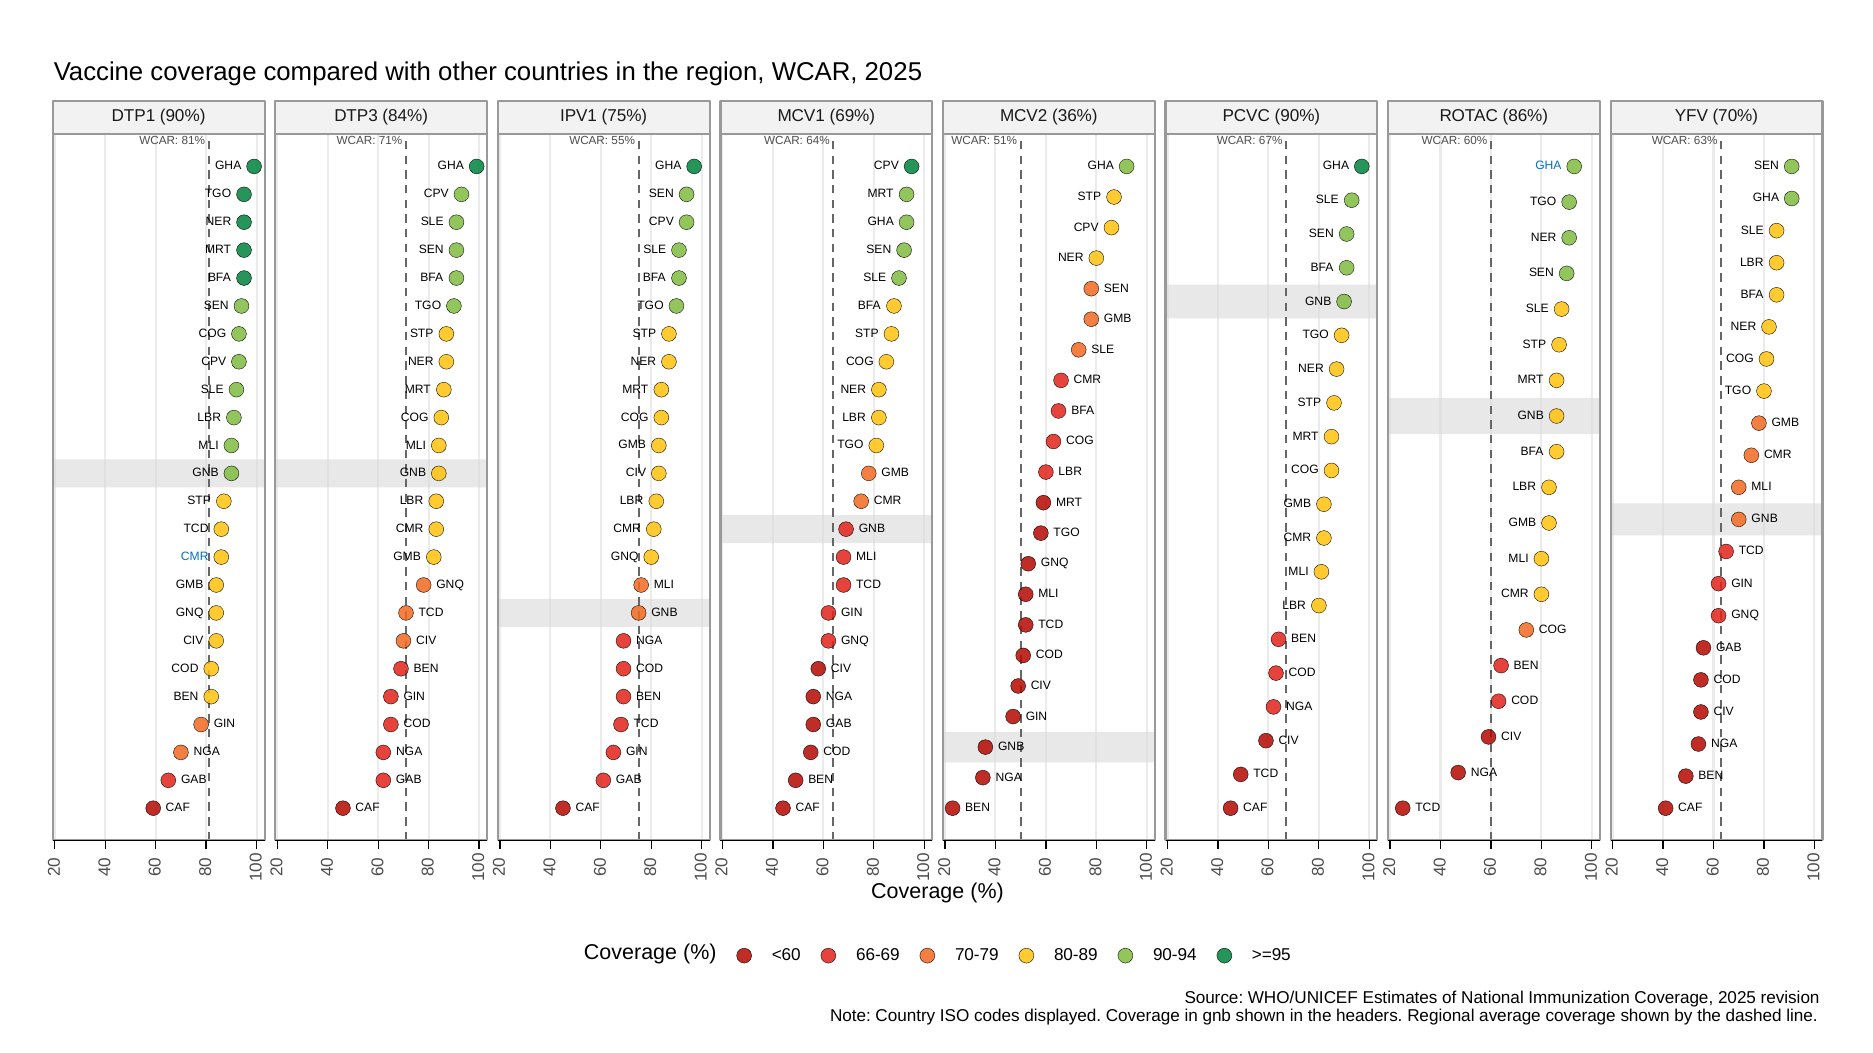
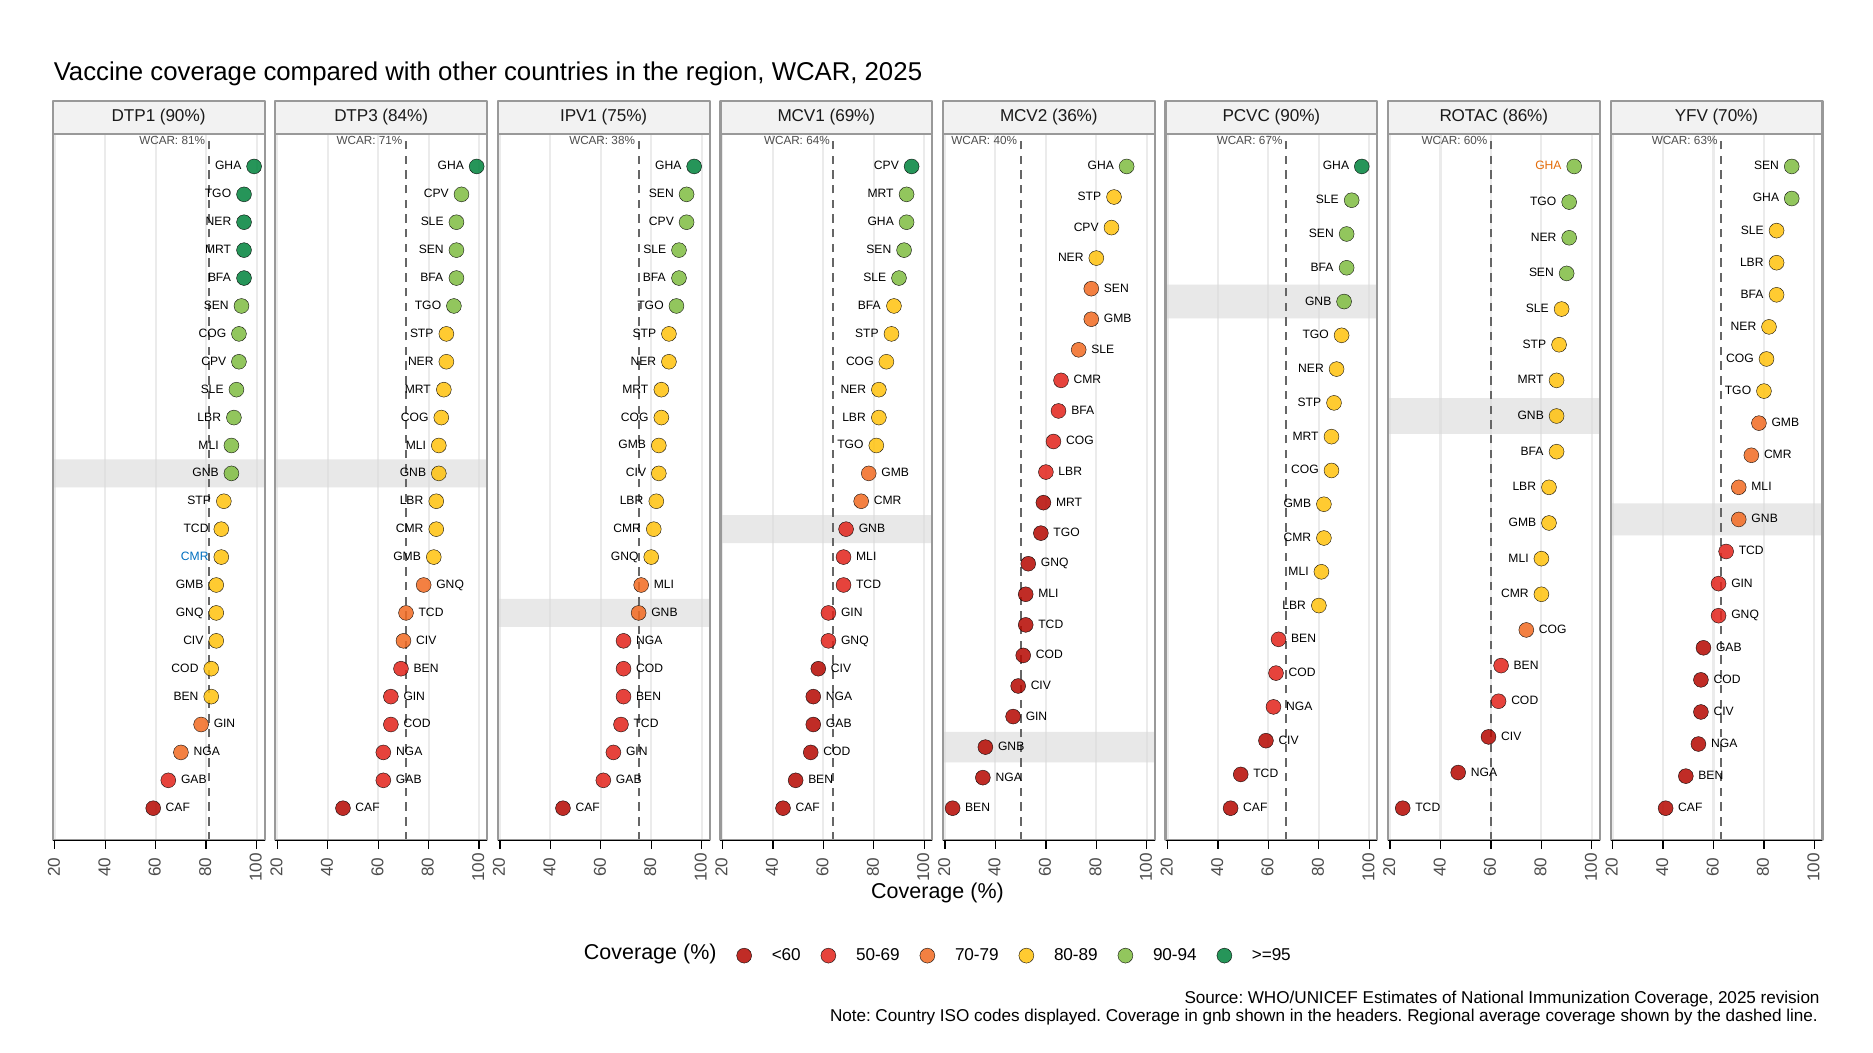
55%: 55% -> 38% (623, 141)
51%: 51% -> 40% (1005, 141)
GHA colour: blue -> orange (1548, 166)
66-69: 66-69 -> 50-69 (878, 955)
